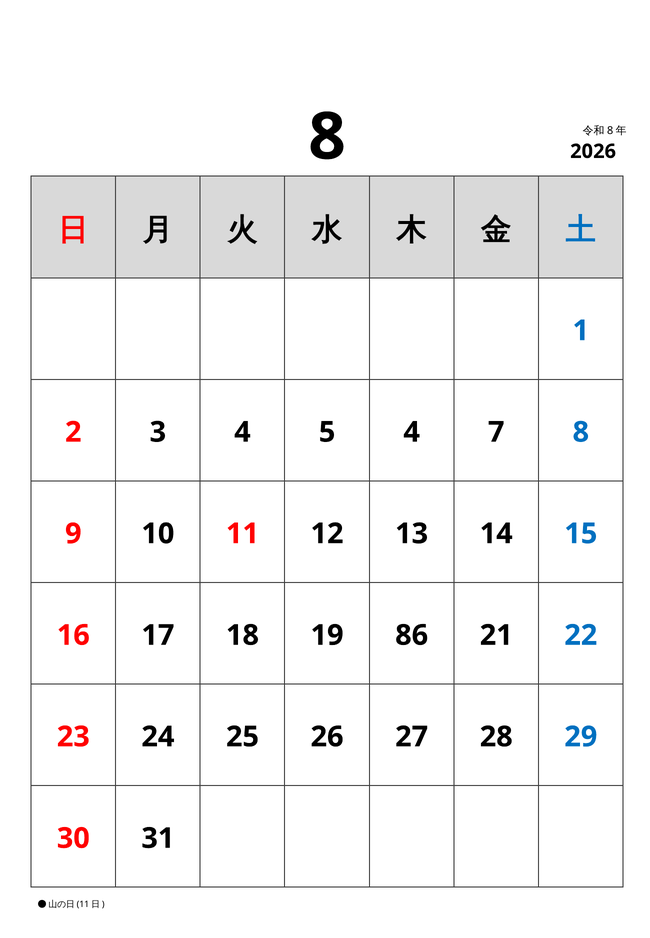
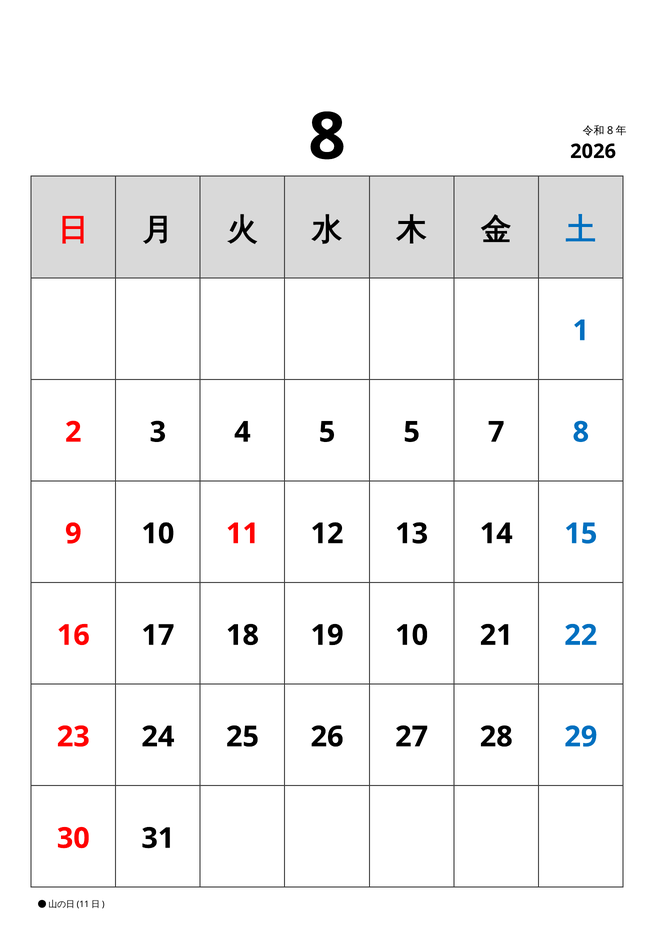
5 4: 4 -> 5 (412, 433)
19 86: 86 -> 10 (412, 636)
